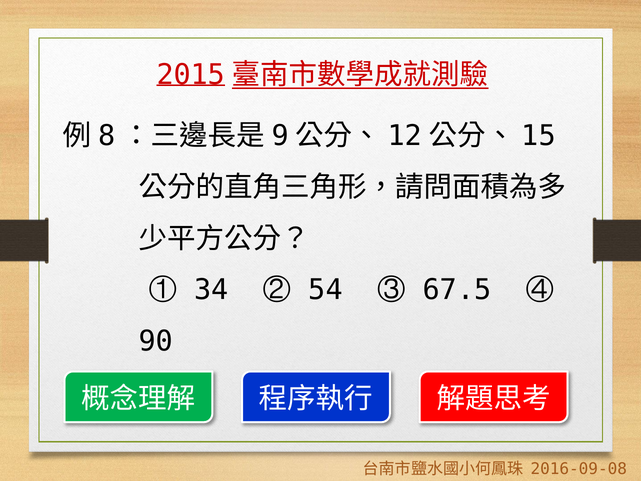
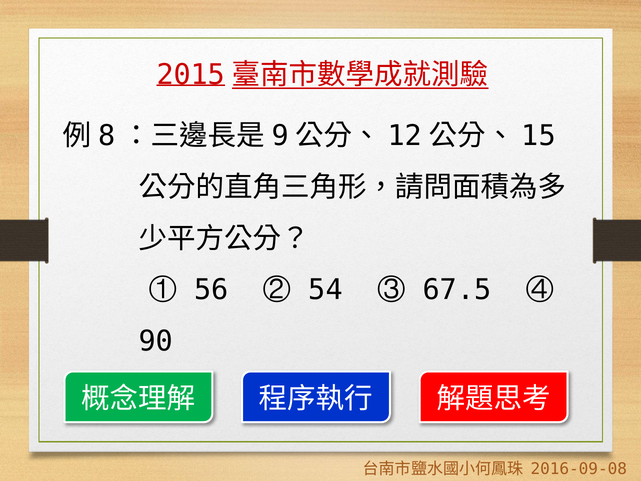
34: 34 -> 56 (211, 290)
